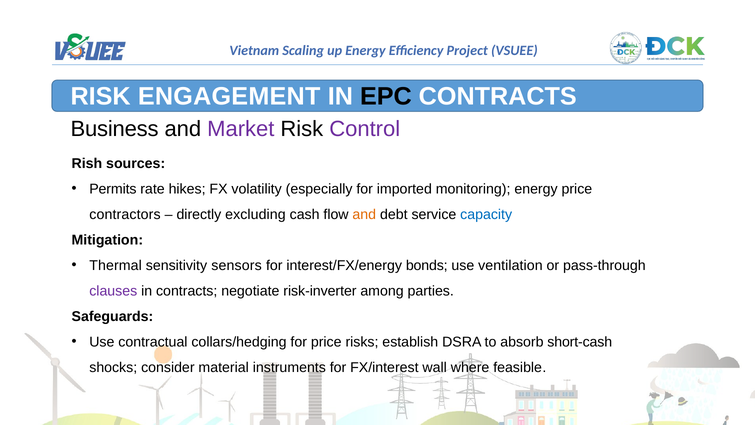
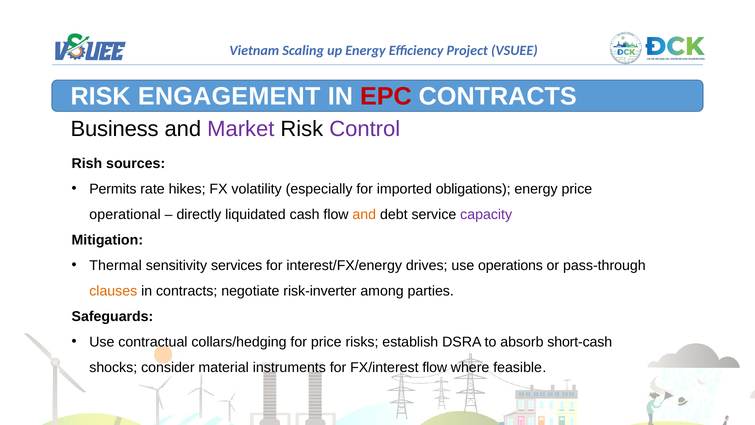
EPC colour: black -> red (386, 96)
monitoring: monitoring -> obligations (473, 189)
contractors: contractors -> operational (125, 214)
excluding: excluding -> liquidated (255, 214)
capacity colour: blue -> purple (486, 214)
sensors: sensors -> services (237, 265)
bonds: bonds -> drives (427, 265)
ventilation: ventilation -> operations (511, 265)
clauses colour: purple -> orange (113, 291)
FX/interest wall: wall -> flow (435, 367)
